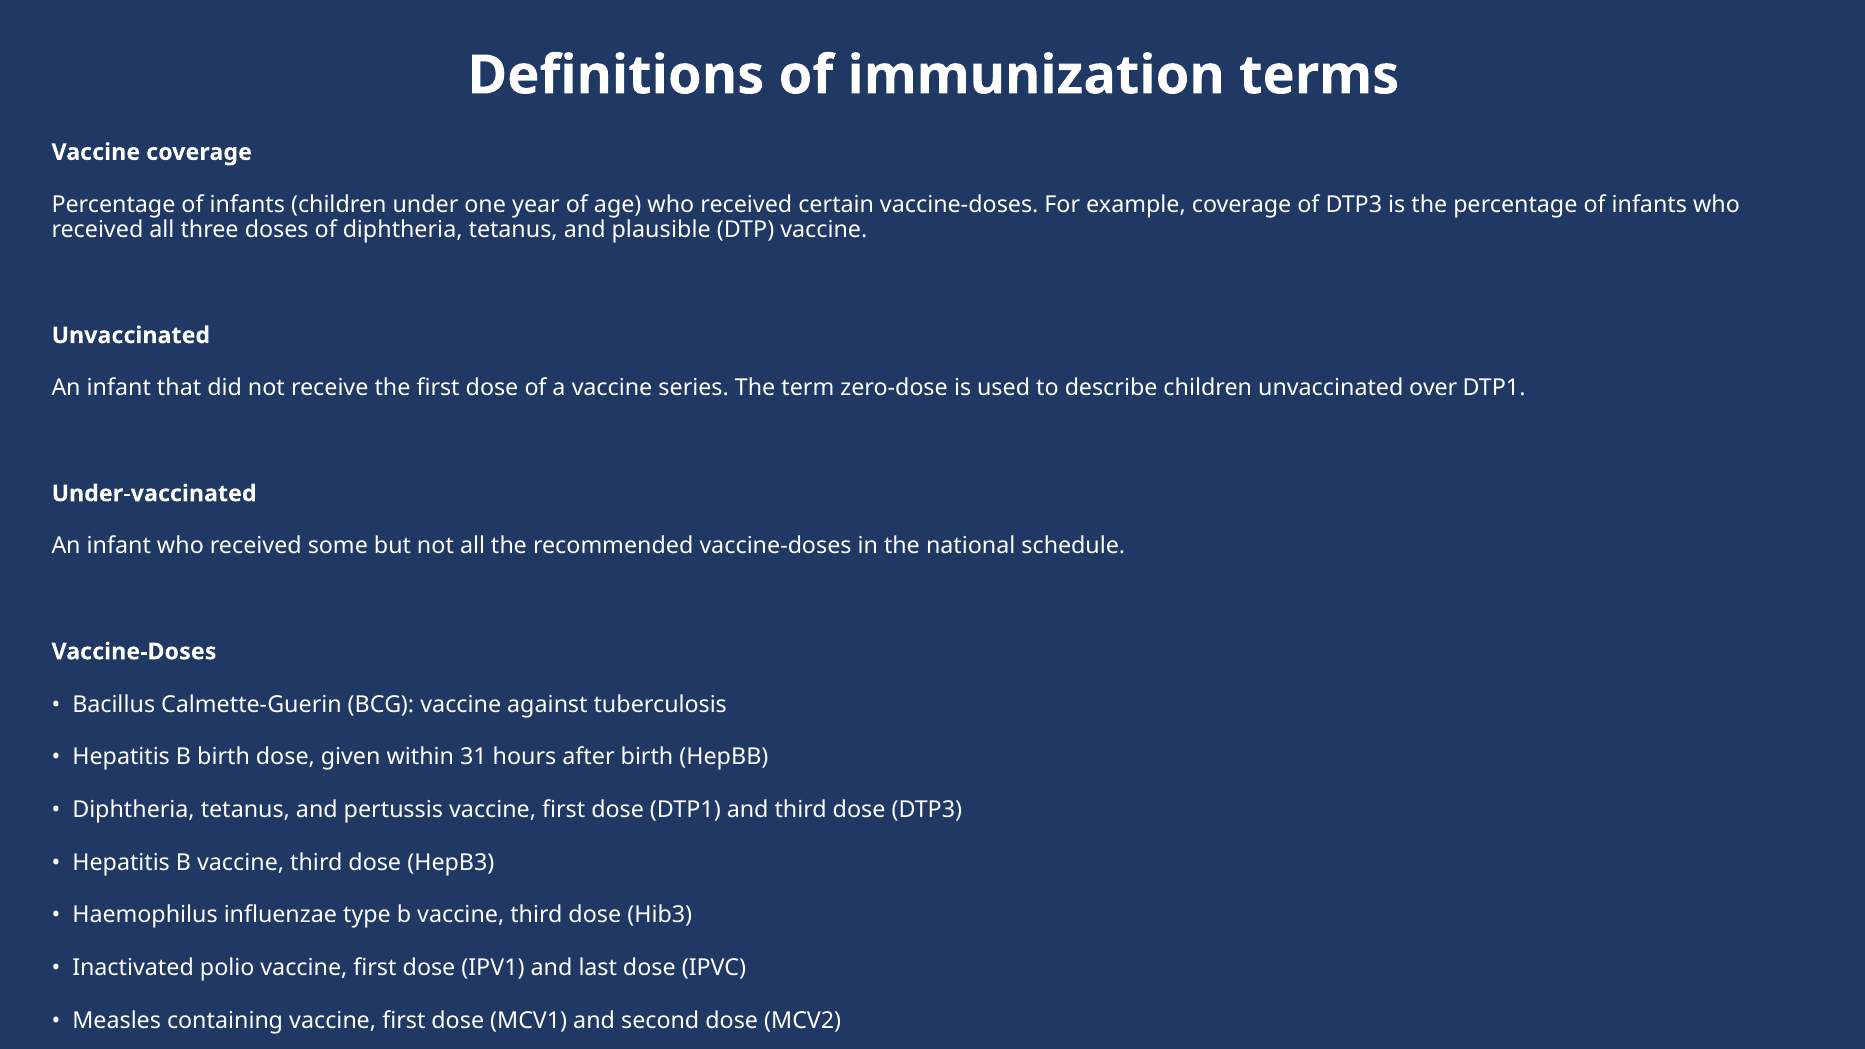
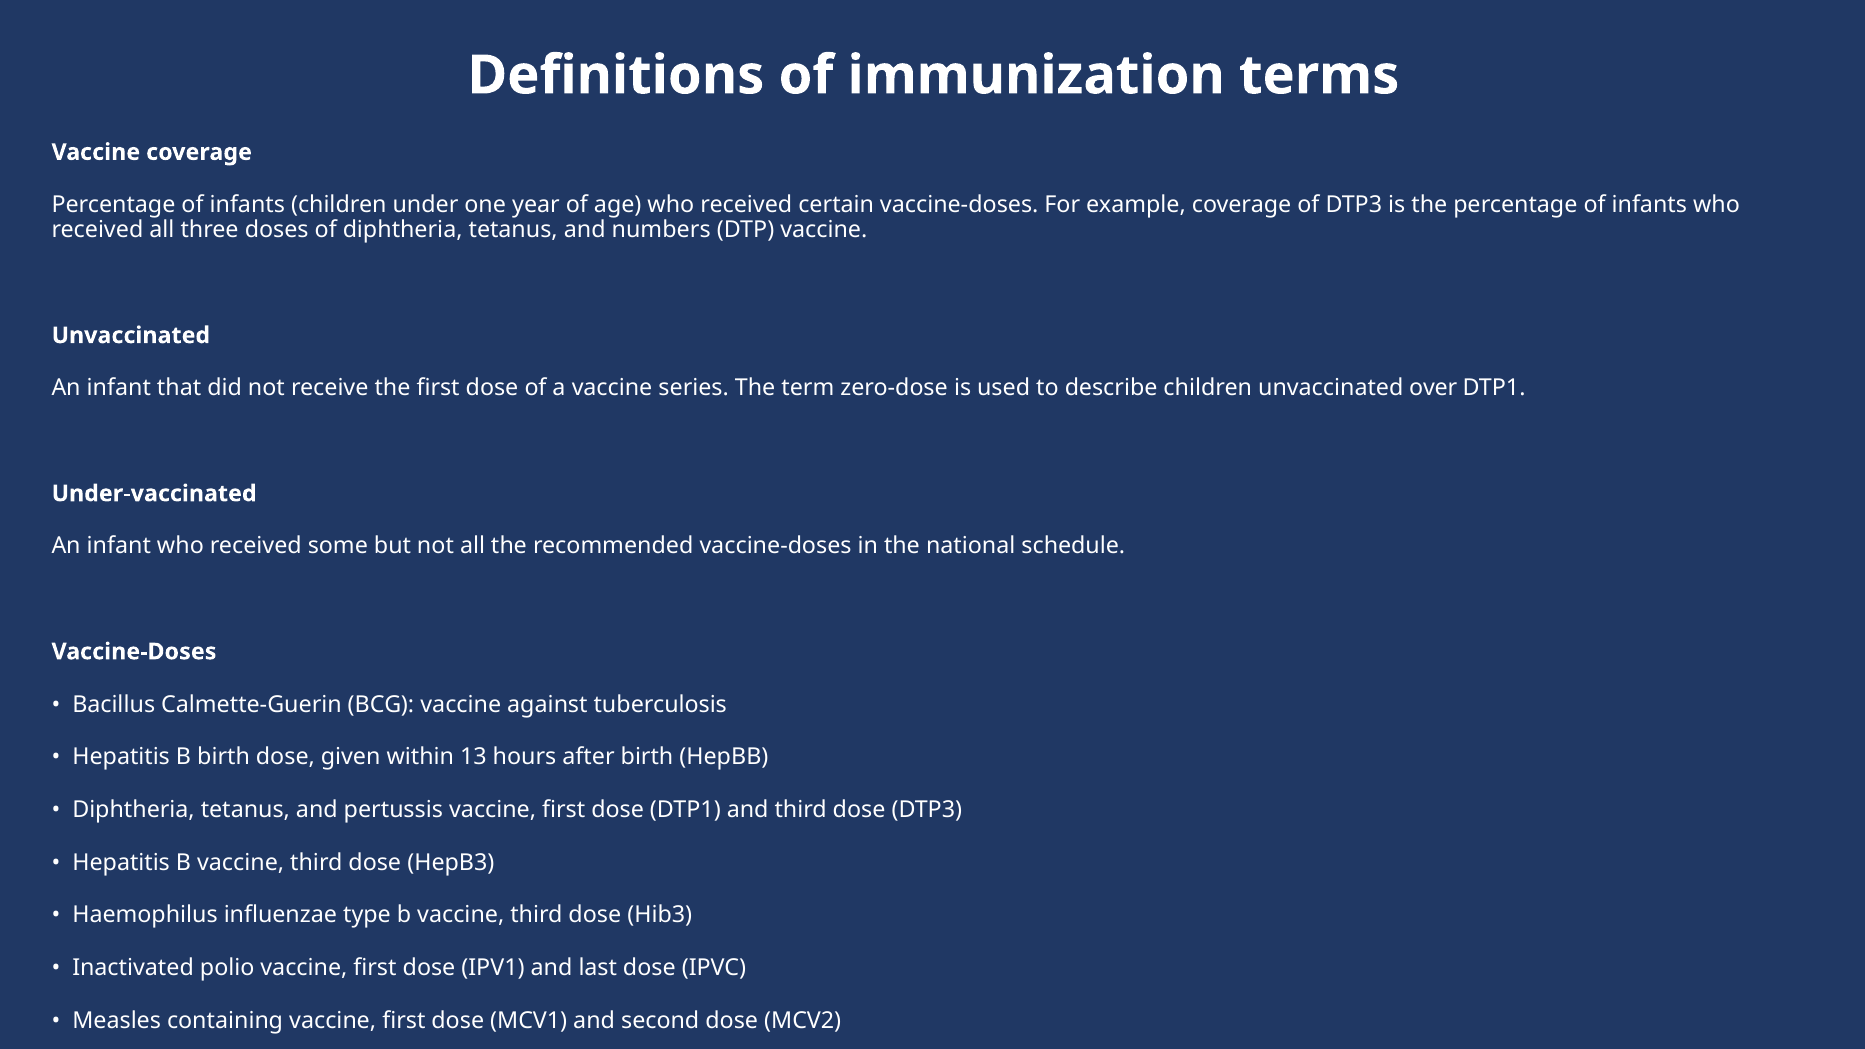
plausible: plausible -> numbers (661, 230)
31: 31 -> 13 (473, 757)
